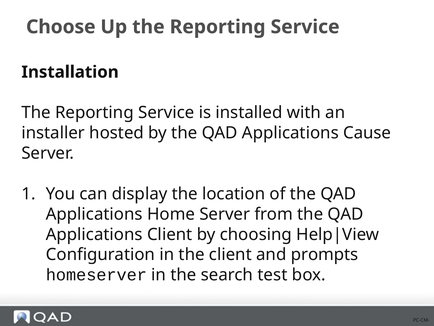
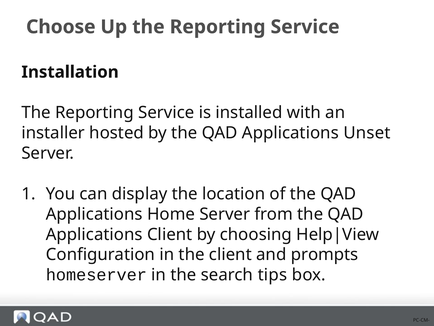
Cause: Cause -> Unset (367, 133)
test: test -> tips (272, 275)
